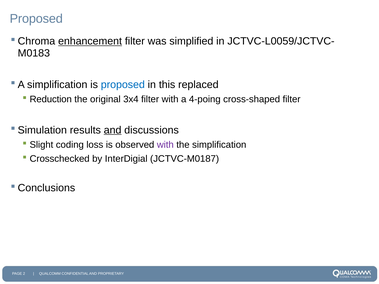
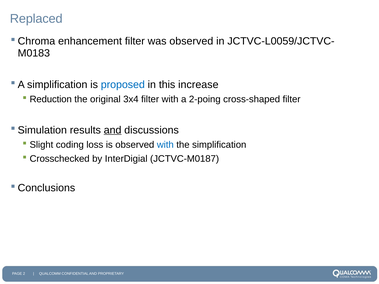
Proposed: Proposed -> Replaced (36, 19)
enhancement underline: present -> none (90, 41)
was simplified: simplified -> observed (191, 41)
replaced: replaced -> increase (198, 85)
4-poing: 4-poing -> 2-poing (205, 99)
with colour: purple -> blue (165, 145)
